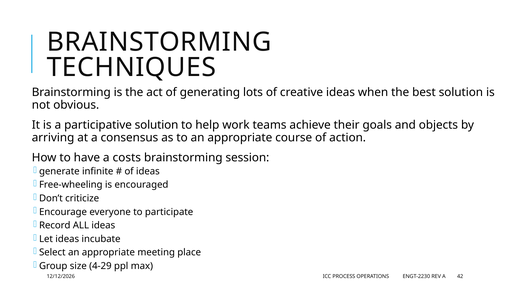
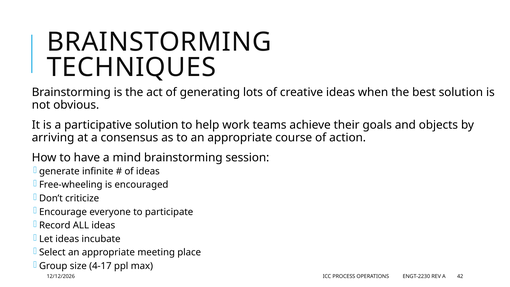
costs: costs -> mind (127, 158)
4-29: 4-29 -> 4-17 (100, 266)
